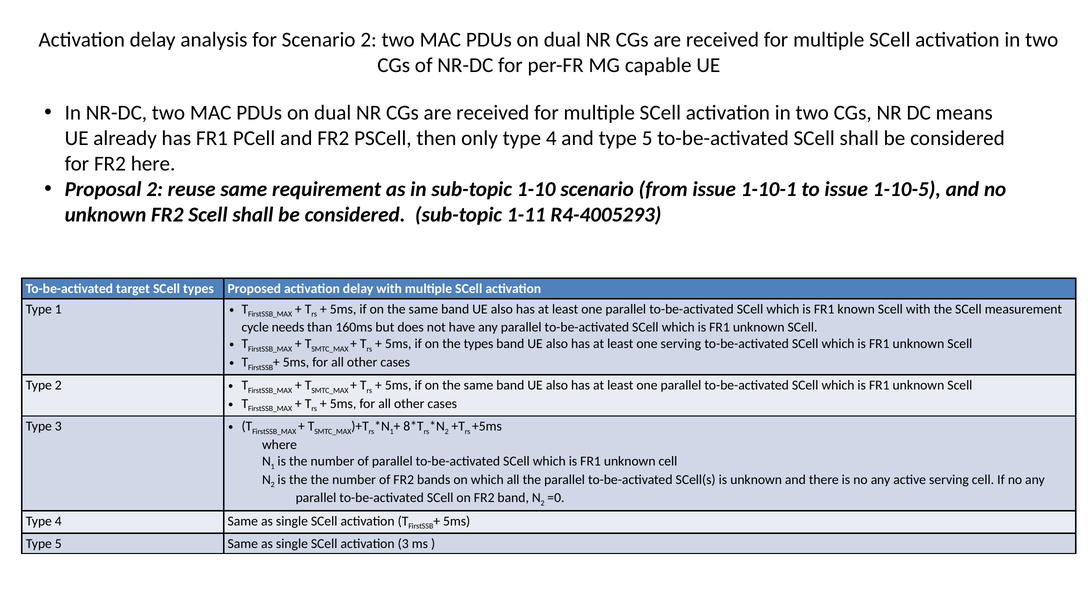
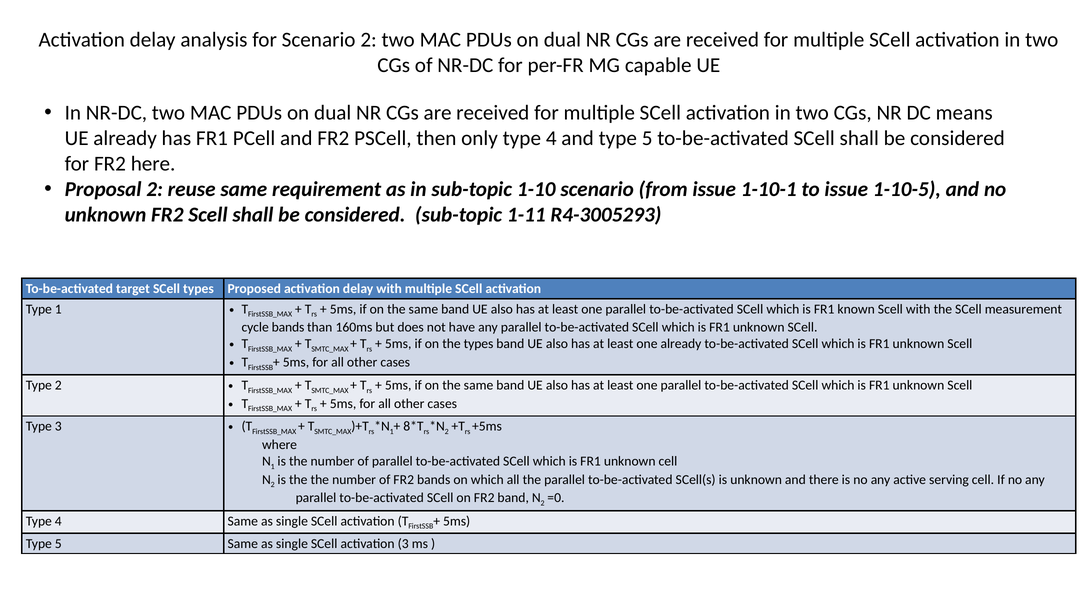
R4-4005293: R4-4005293 -> R4-3005293 (606, 215)
cycle needs: needs -> bands (288, 327)
one serving: serving -> already (681, 344)
